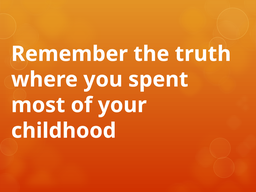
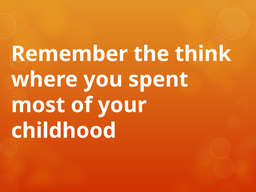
truth: truth -> think (203, 54)
